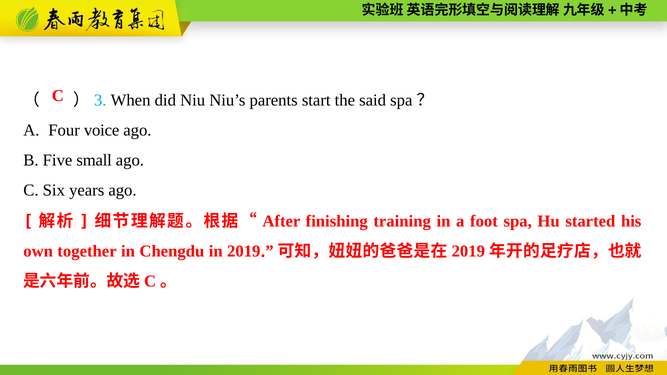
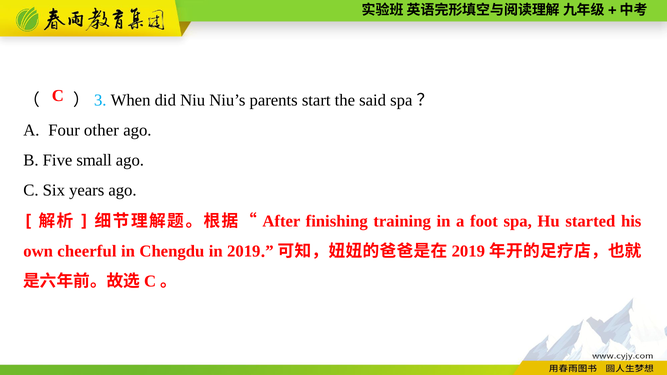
voice: voice -> other (101, 130)
together: together -> cheerful (87, 252)
